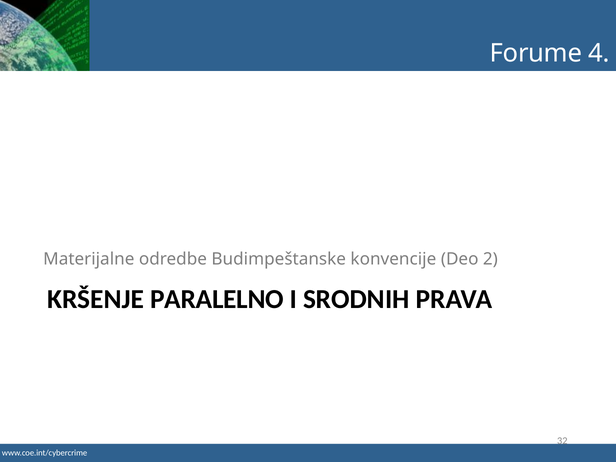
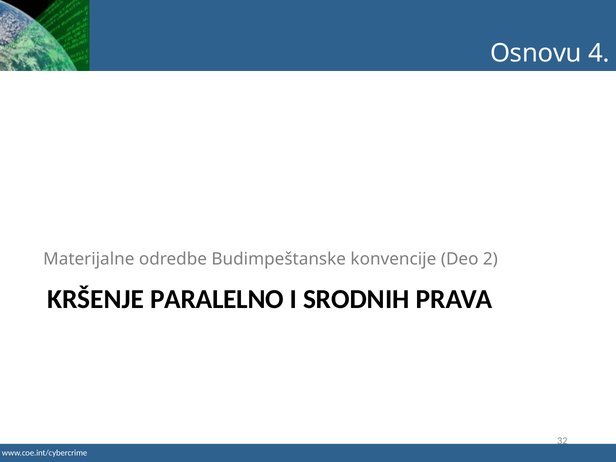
Forume: Forume -> Osnovu (536, 53)
